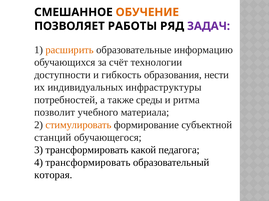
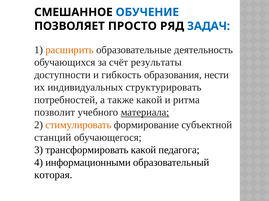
ОБУЧЕНИЕ colour: orange -> blue (147, 12)
РАБОТЫ: РАБОТЫ -> ПРОСТО (132, 26)
ЗАДАЧ colour: purple -> blue (209, 26)
информацию: информацию -> деятельность (203, 50)
технологии: технологии -> результаты (156, 63)
инфраструктуры: инфраструктуры -> структурировать (164, 88)
также среды: среды -> какой (149, 100)
материала underline: none -> present (145, 113)
4 трансформировать: трансформировать -> информационными (88, 163)
